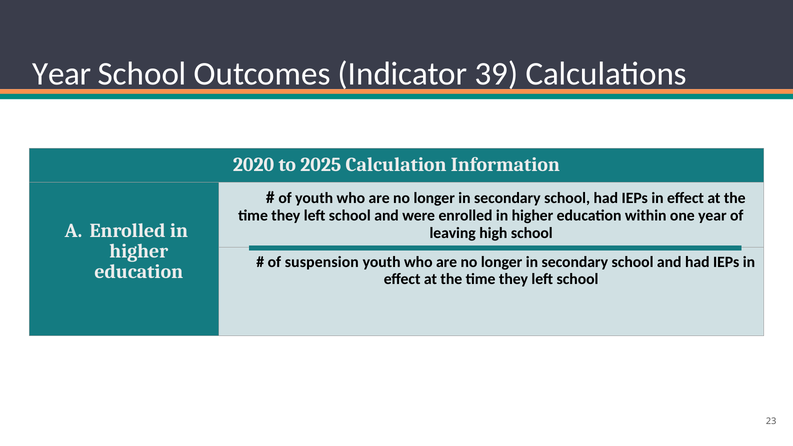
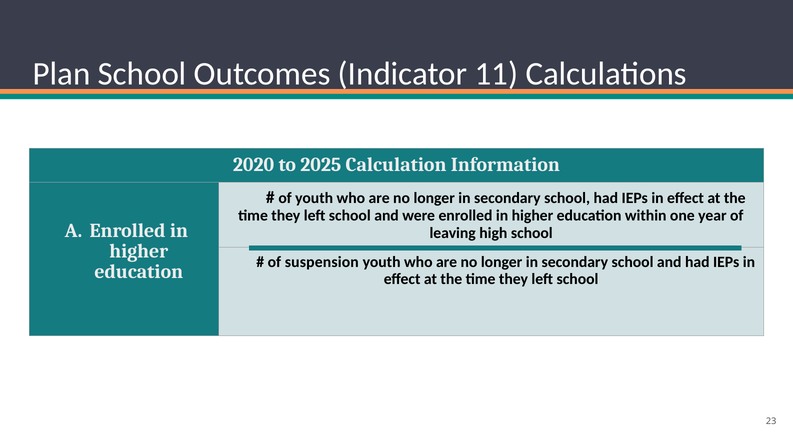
Year: Year -> Plan (62, 74)
39: 39 -> 11 (496, 74)
